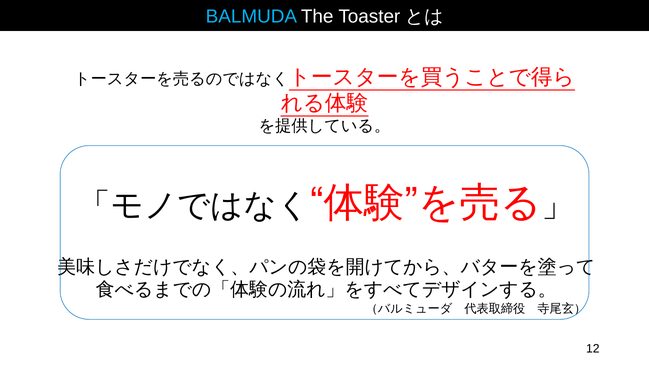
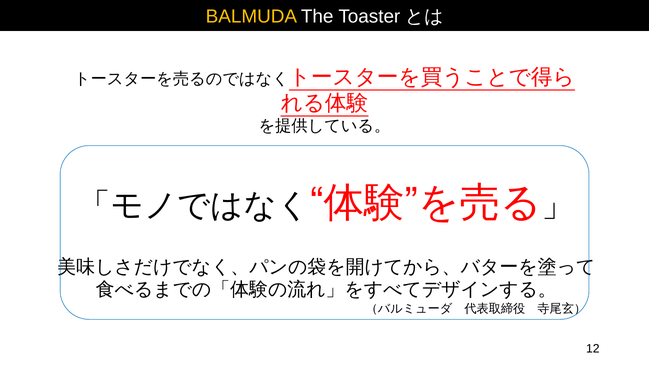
BALMUDA colour: light blue -> yellow (251, 17)
